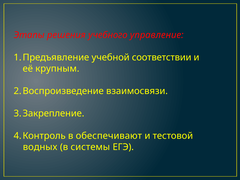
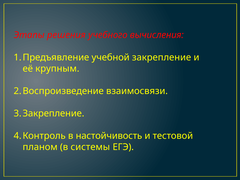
управление: управление -> вычисления (157, 35)
соответствии: соответствии -> закрепление (162, 57)
обеспечивают: обеспечивают -> настойчивость (109, 136)
водных: водных -> планом (40, 147)
